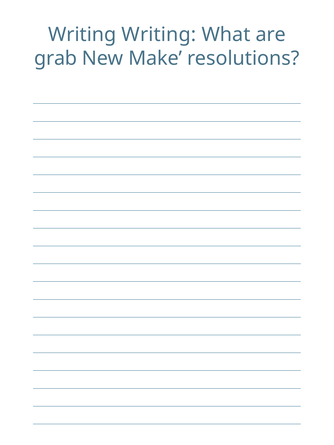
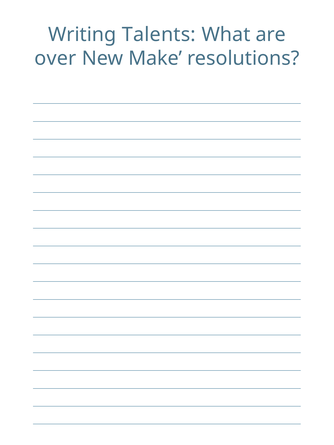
Writing Writing: Writing -> Talents (159, 35)
grab: grab -> over (55, 58)
